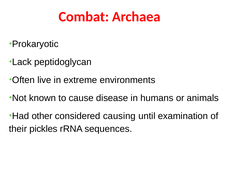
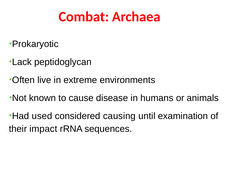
other: other -> used (42, 116)
pickles: pickles -> impact (43, 129)
